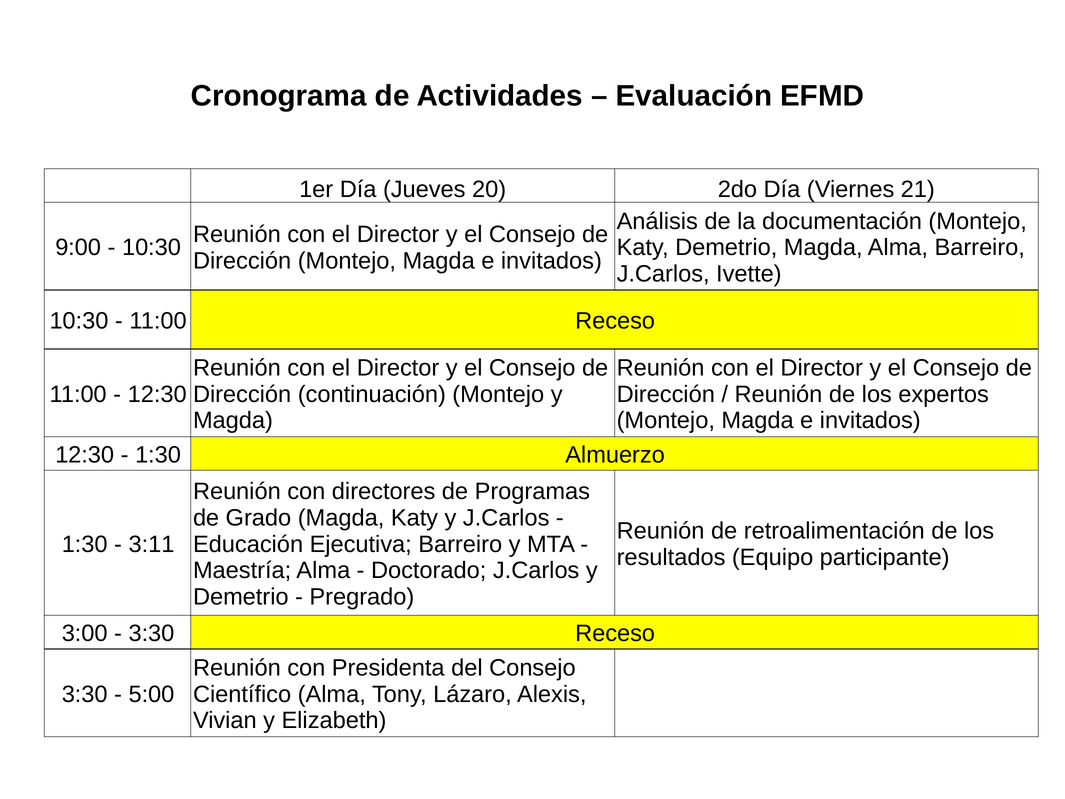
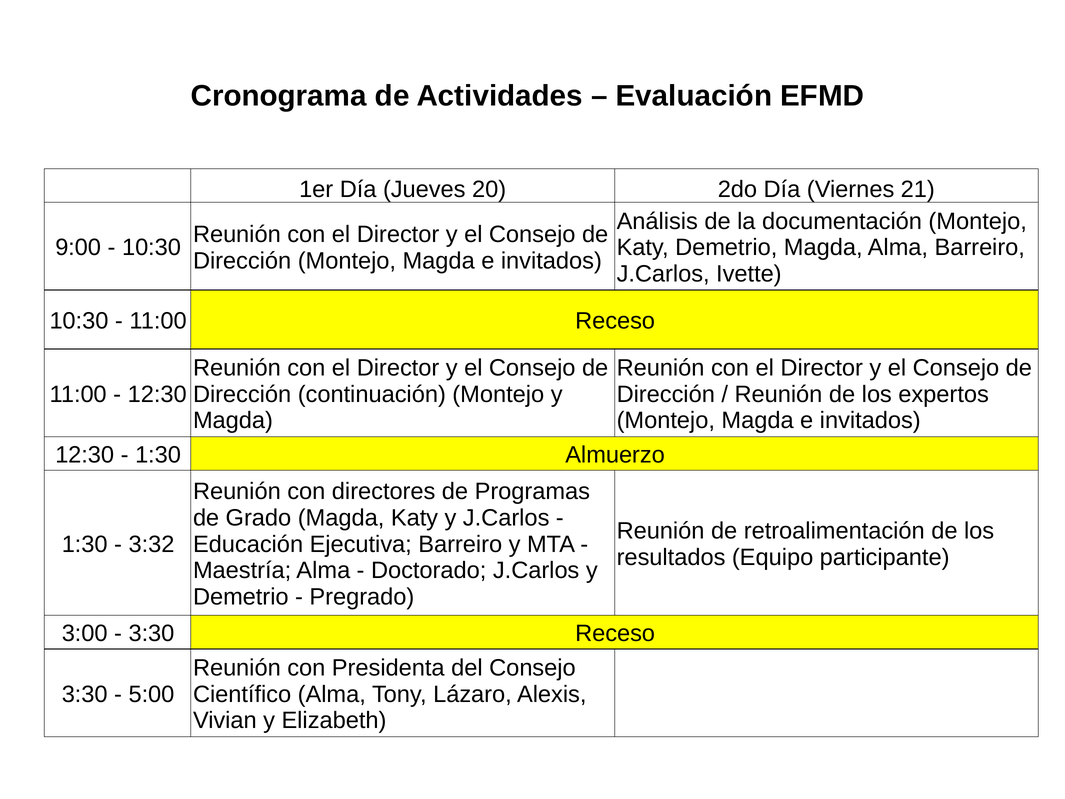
3:11: 3:11 -> 3:32 (152, 544)
